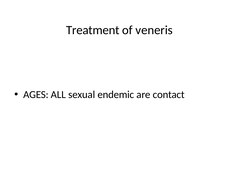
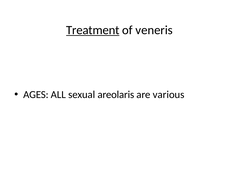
Treatment underline: none -> present (93, 30)
endemic: endemic -> areolaris (116, 95)
contact: contact -> various (169, 95)
